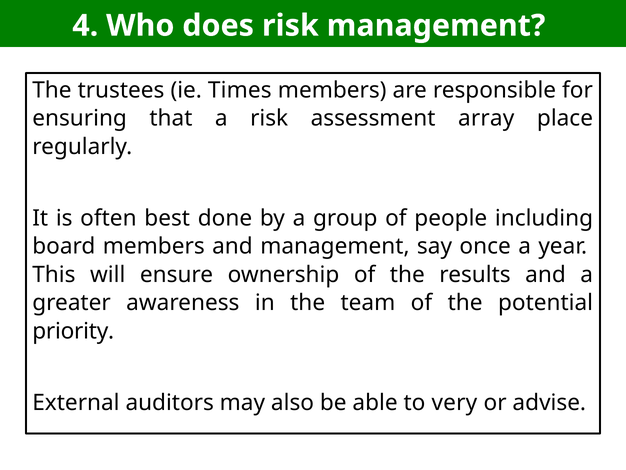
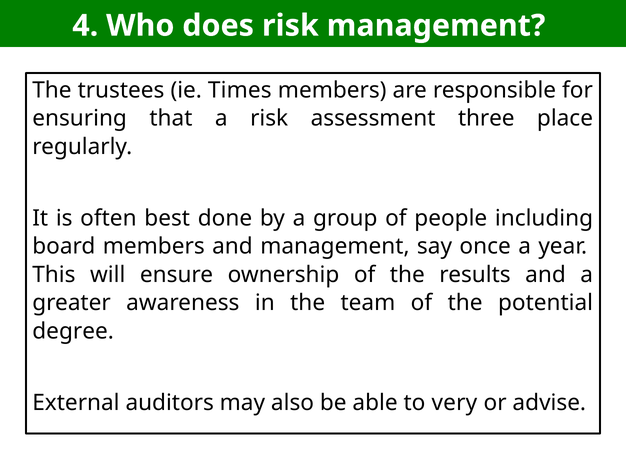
array: array -> three (486, 118)
priority: priority -> degree (73, 331)
